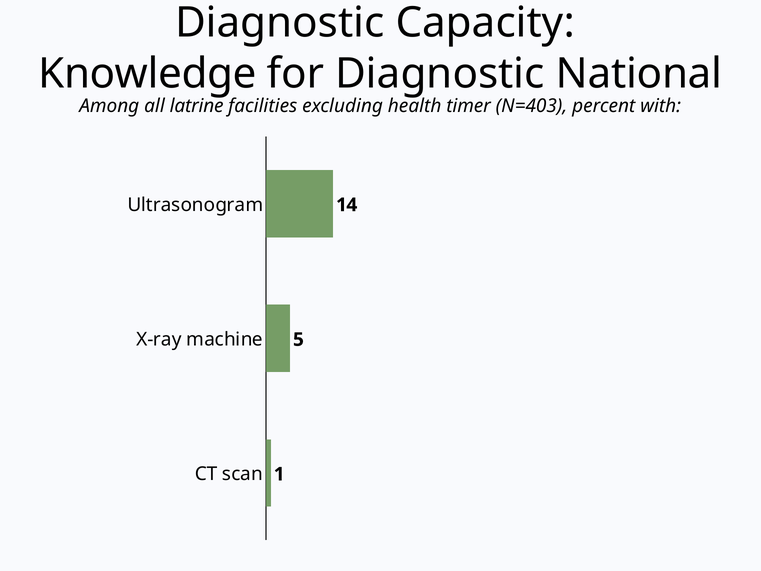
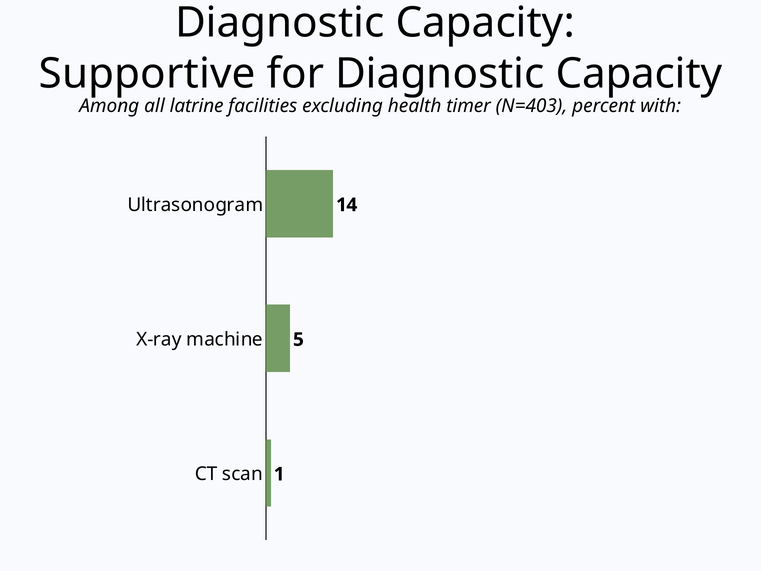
Knowledge: Knowledge -> Supportive (147, 74)
for Diagnostic National: National -> Capacity (639, 74)
